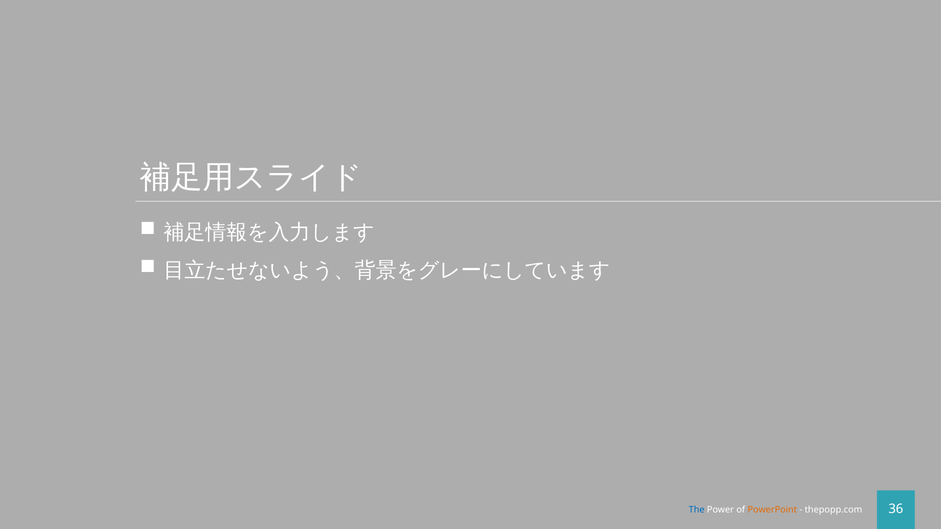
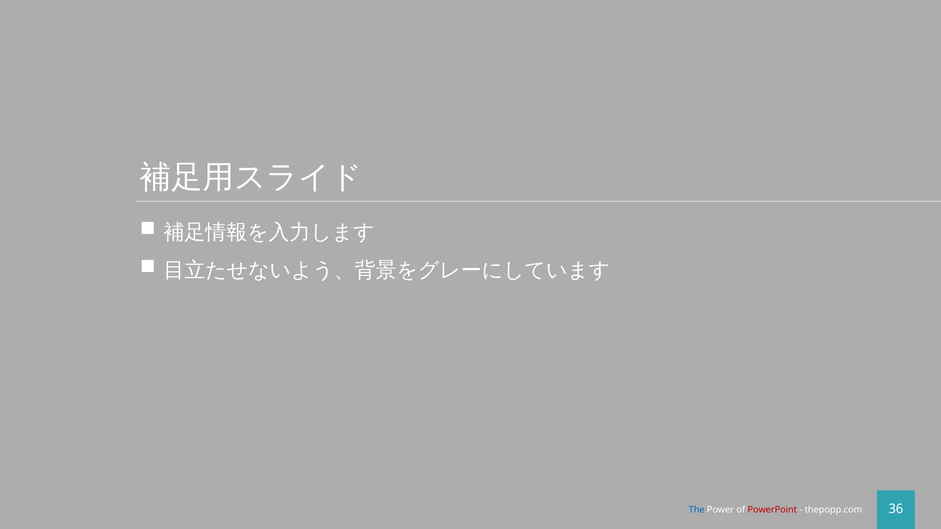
PowerPoint colour: orange -> red (772, 510)
